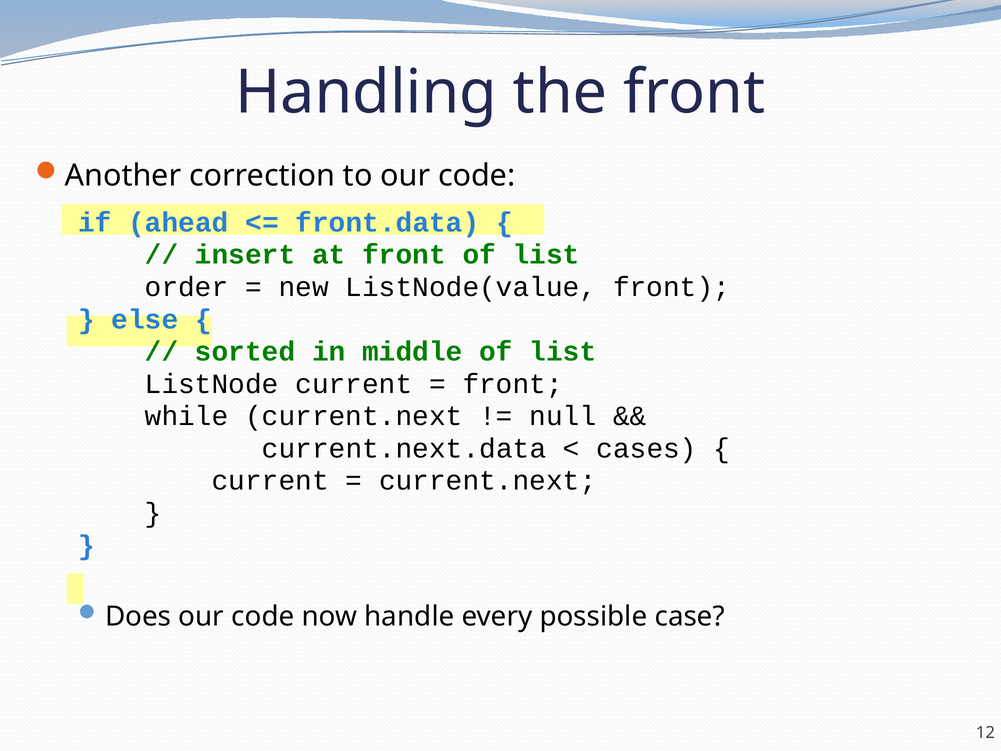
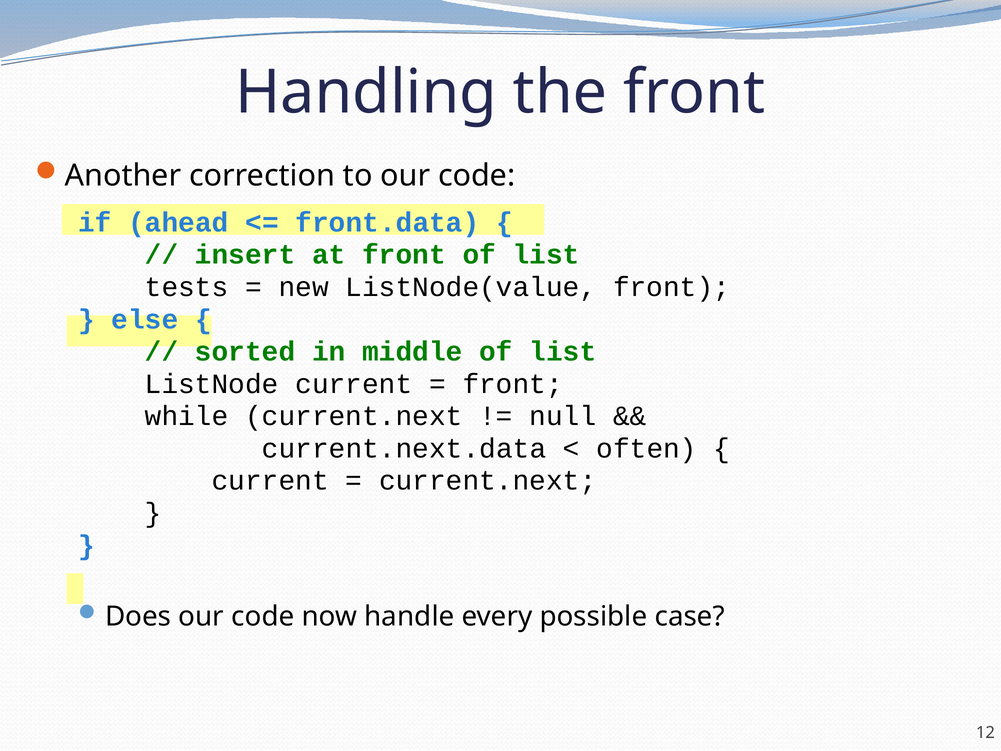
order: order -> tests (187, 287)
cases: cases -> often (647, 448)
